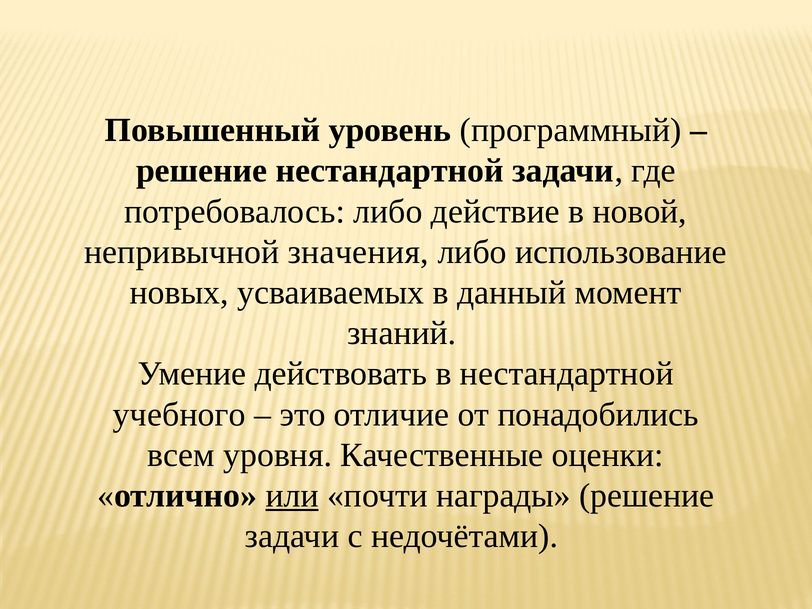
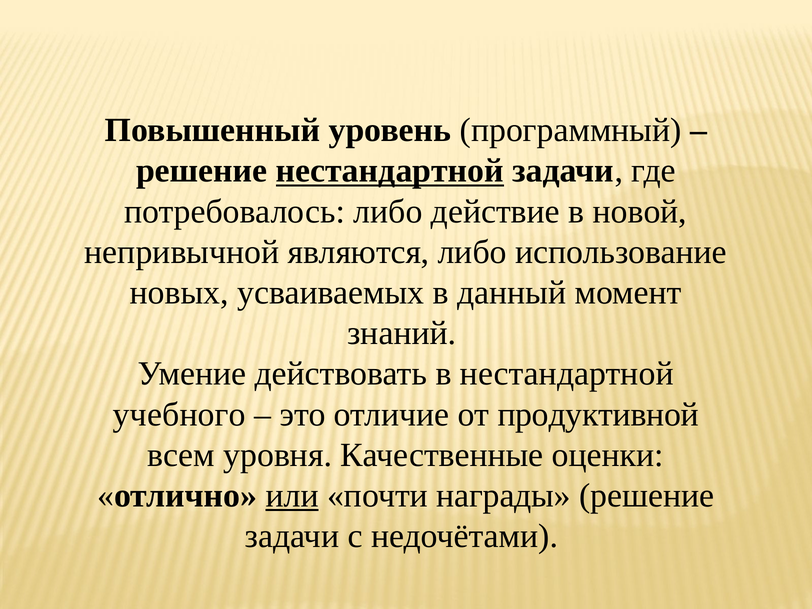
нестандартной underline: none -> present (390, 171)
значения: значения -> являются (359, 252)
понадобились: понадобились -> продуктивной (598, 414)
